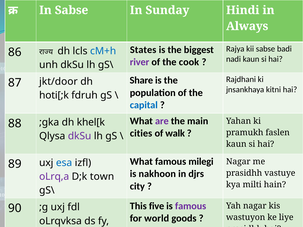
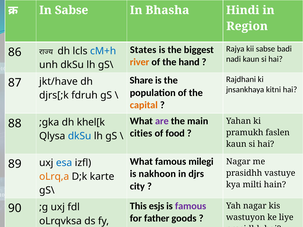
Sunday: Sunday -> Bhasha (167, 10)
Always: Always -> Region (247, 26)
river colour: purple -> orange (140, 62)
cook: cook -> hand (189, 62)
jkt/door: jkt/door -> jkt/have (58, 82)
hoti[;k: hoti[;k -> djrs[;k (54, 95)
capital colour: blue -> orange (144, 105)
walk: walk -> food (175, 134)
dkSu colour: purple -> blue (80, 136)
oLrq,a colour: purple -> orange (54, 177)
town: town -> karte (102, 177)
five: five -> esjs (157, 206)
world: world -> father (157, 218)
